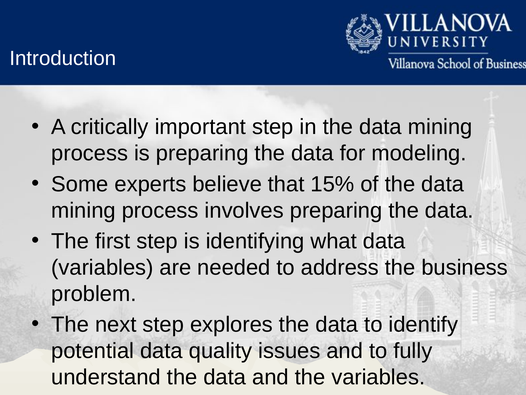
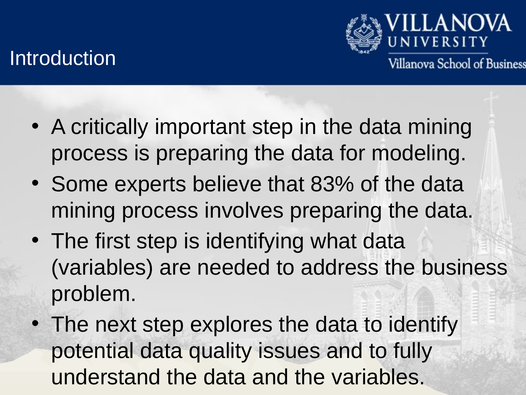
15%: 15% -> 83% (332, 184)
